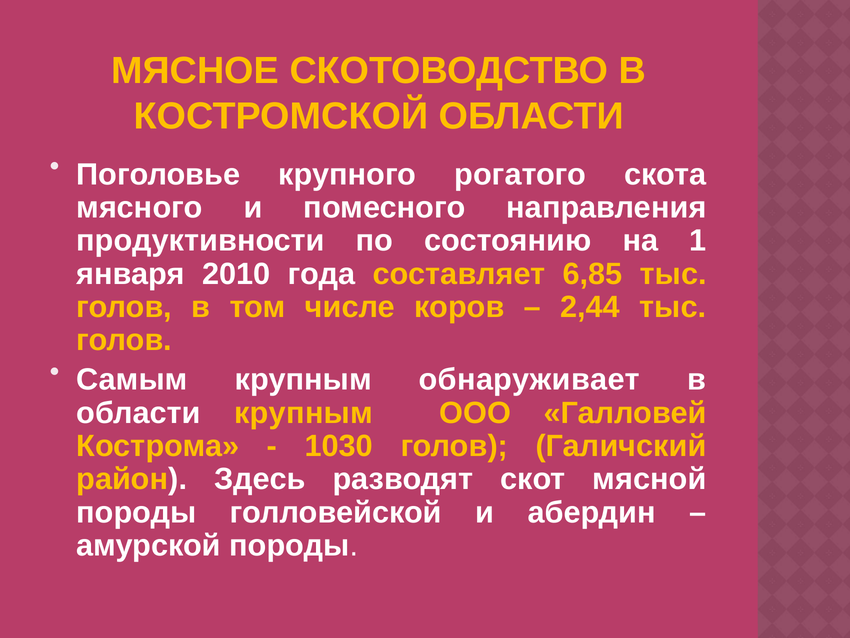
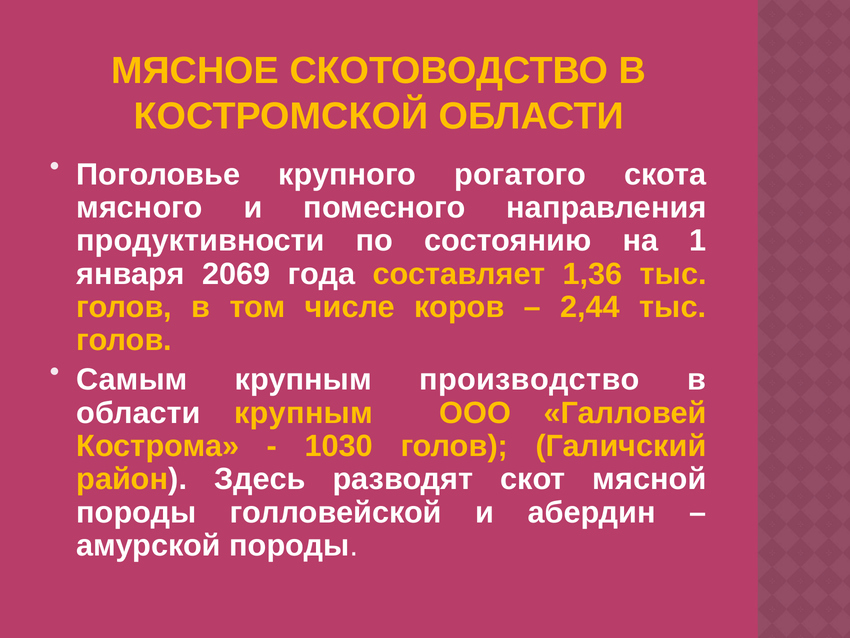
2010: 2010 -> 2069 (236, 274)
6,85: 6,85 -> 1,36 (592, 274)
обнаруживает: обнаруживает -> производство (529, 380)
